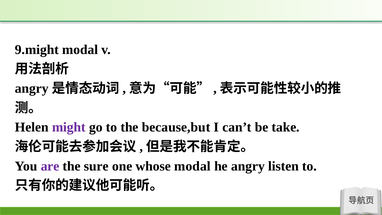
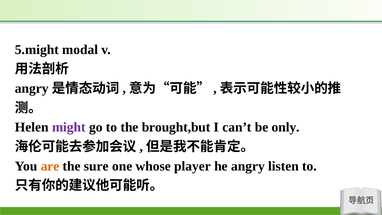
9.might: 9.might -> 5.might (37, 50)
because,but: because,but -> brought,but (176, 127)
take: take -> only (286, 127)
are colour: purple -> orange (50, 166)
whose modal: modal -> player (193, 166)
